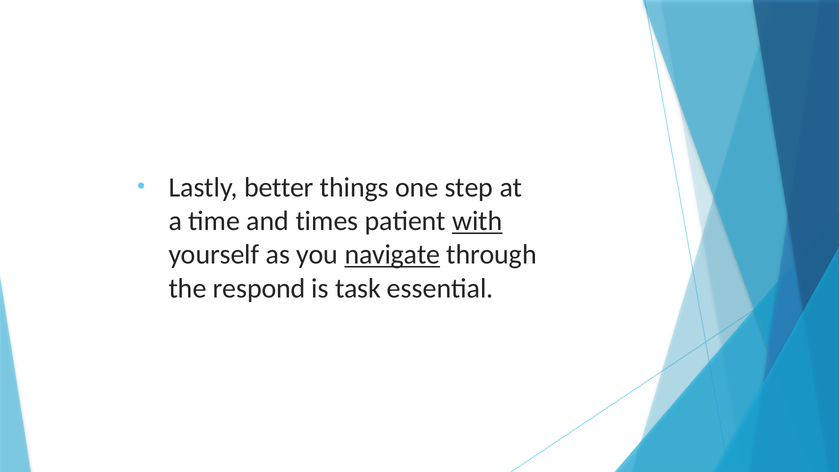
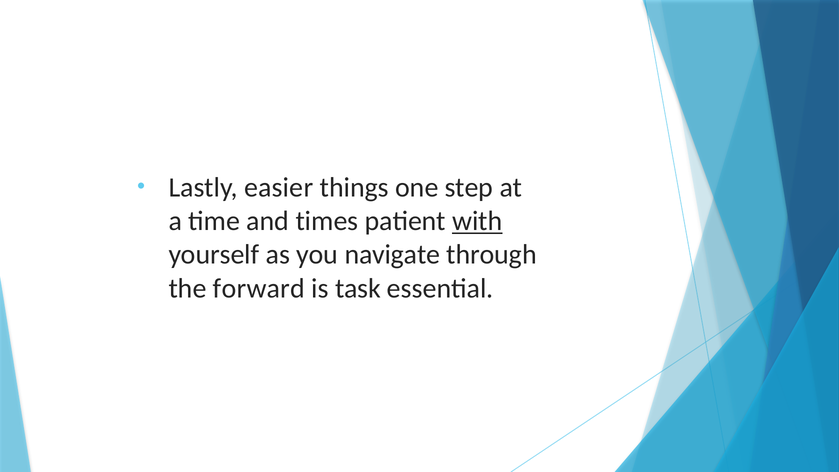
better: better -> easier (279, 188)
navigate underline: present -> none (392, 255)
respond: respond -> forward (259, 288)
